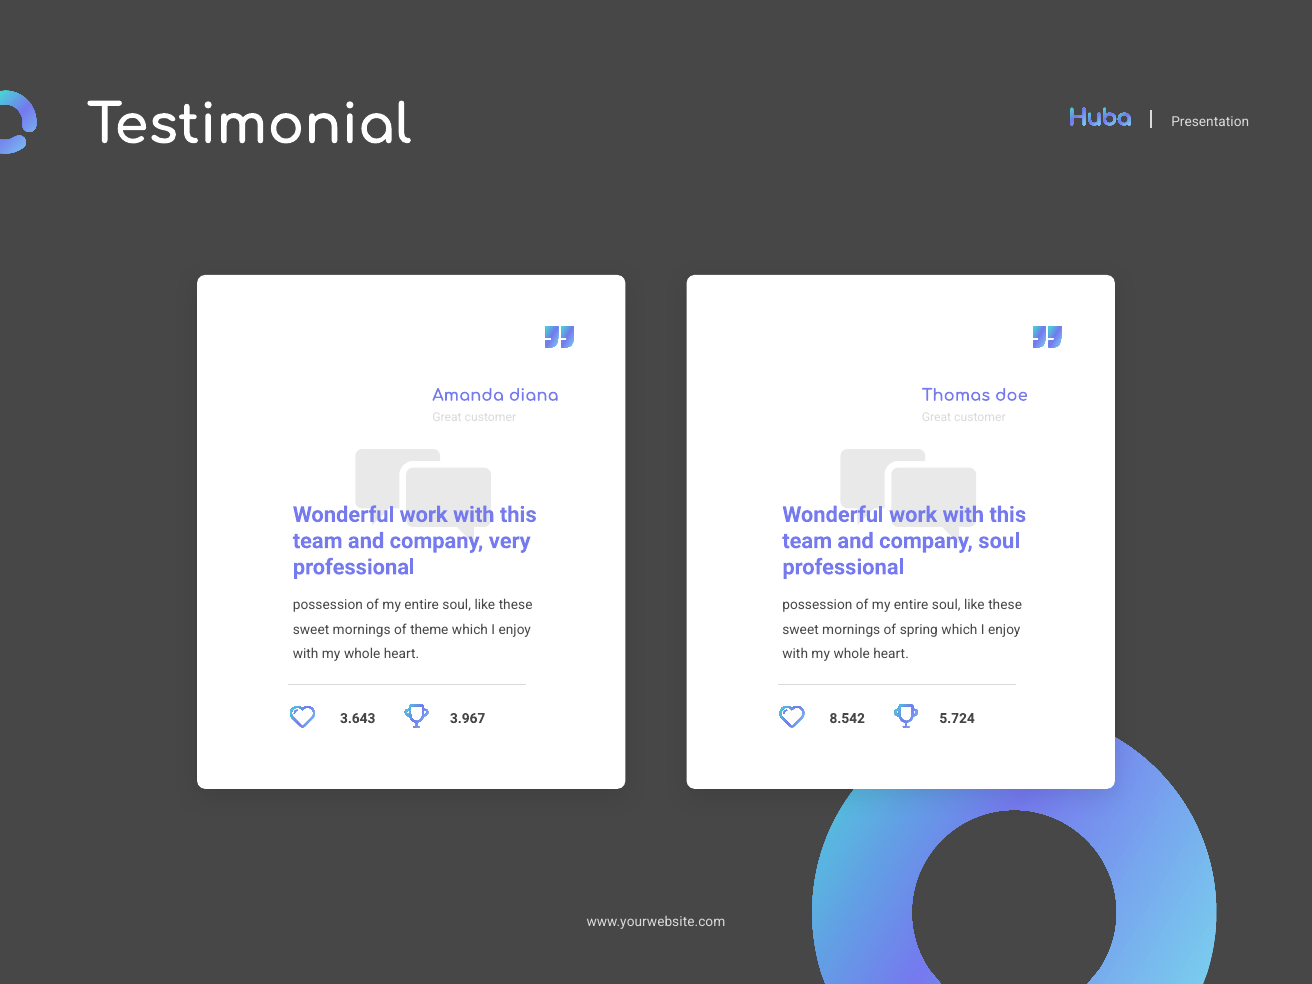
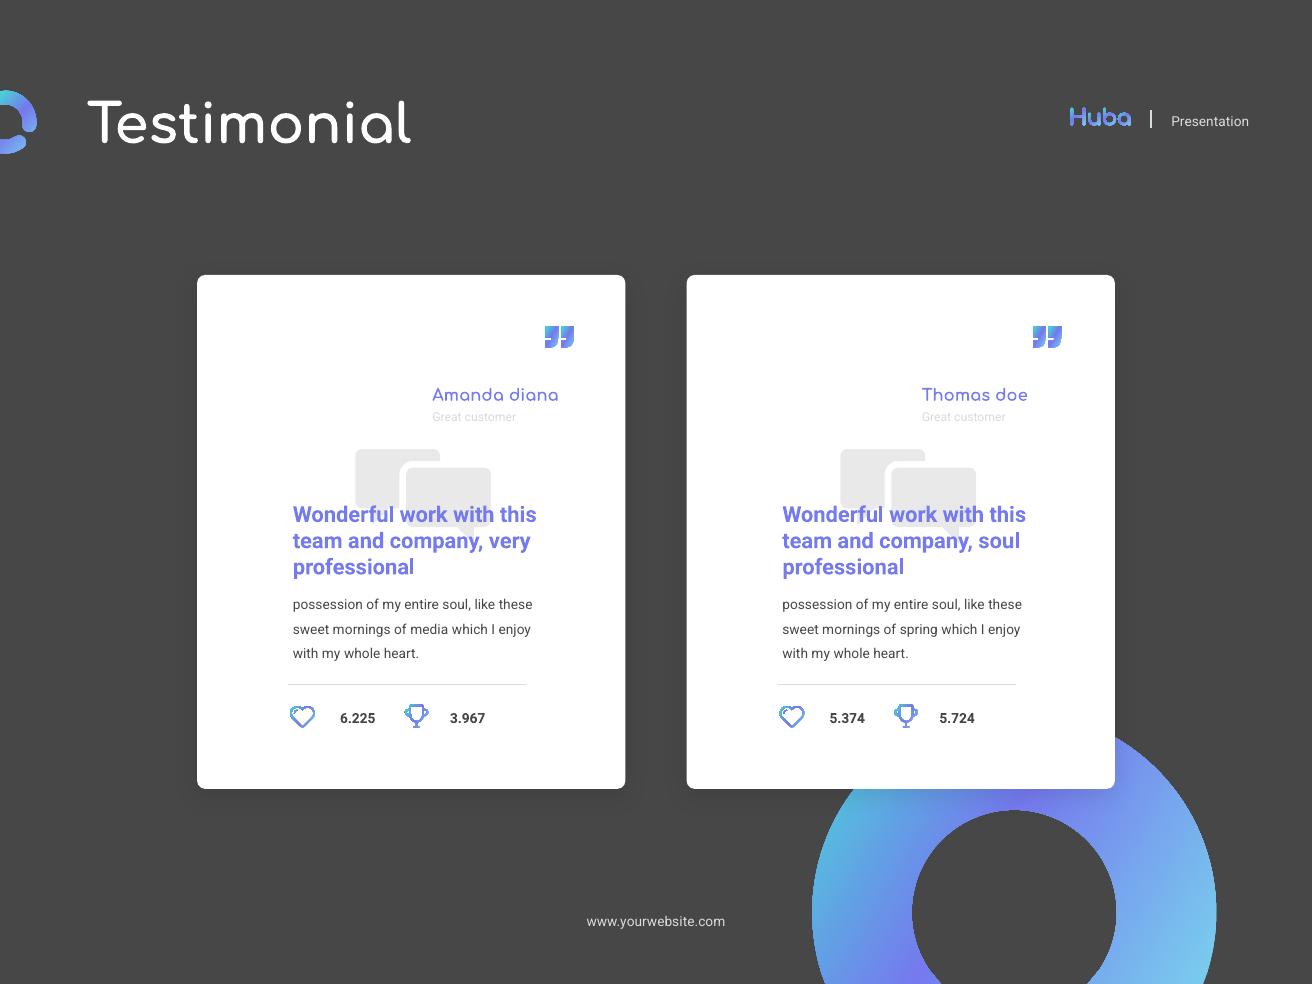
theme: theme -> media (429, 630)
3.643: 3.643 -> 6.225 (358, 718)
8.542: 8.542 -> 5.374 (847, 718)
